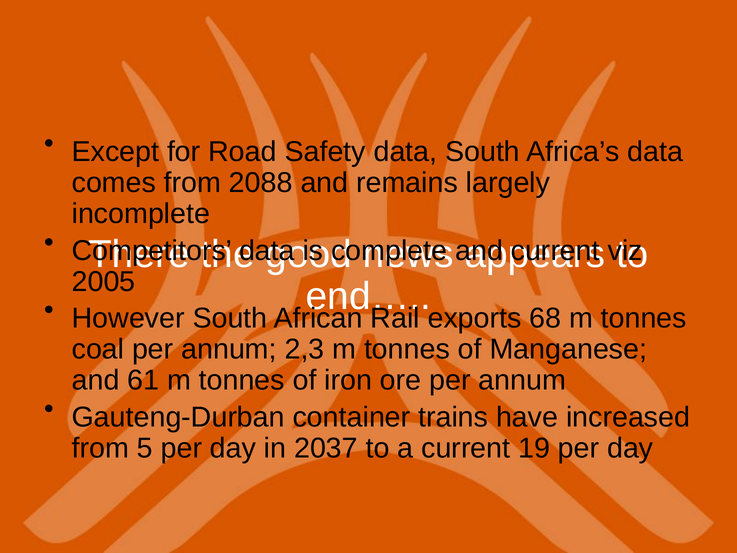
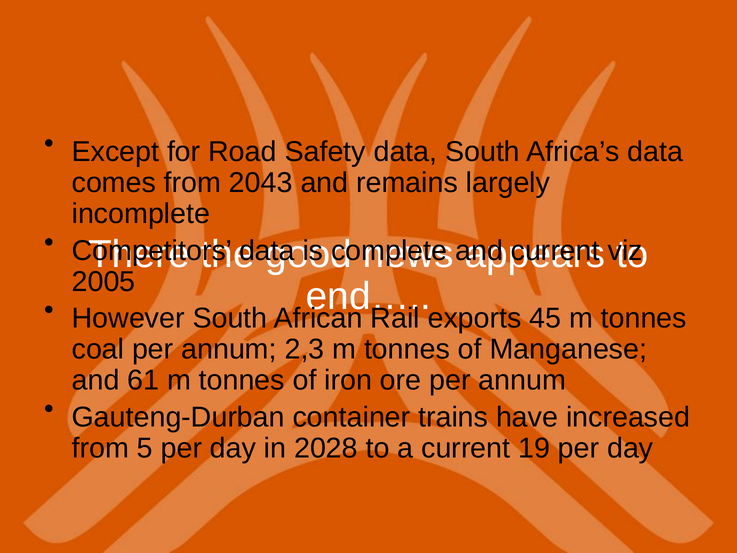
2088: 2088 -> 2043 (261, 183)
68: 68 -> 45 (545, 318)
2037: 2037 -> 2028 (326, 448)
